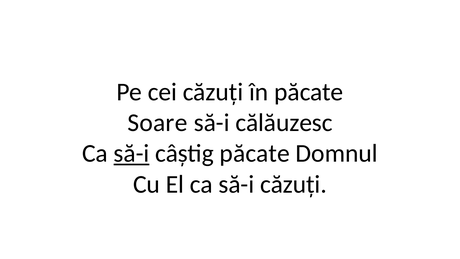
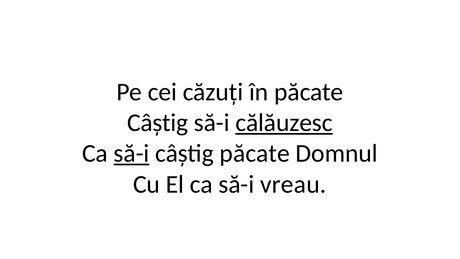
Soare: Soare -> Câștig (158, 123)
călăuzesc underline: none -> present (284, 123)
să-i căzuți: căzuți -> vreau (293, 184)
